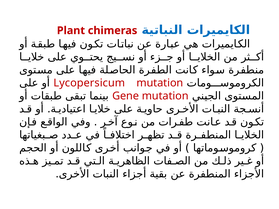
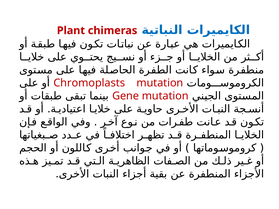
Lycopersicum: Lycopersicum -> Chromoplasts (89, 83)
